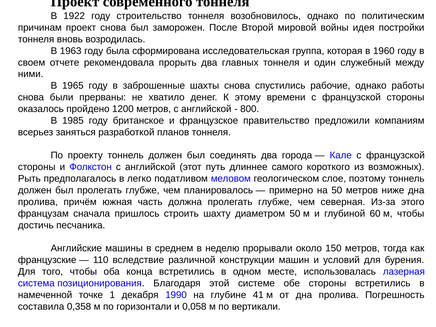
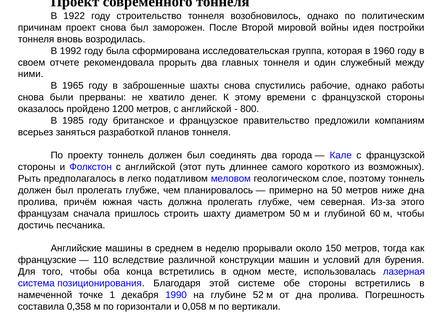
1963: 1963 -> 1992 (71, 51)
41: 41 -> 52 (258, 295)
